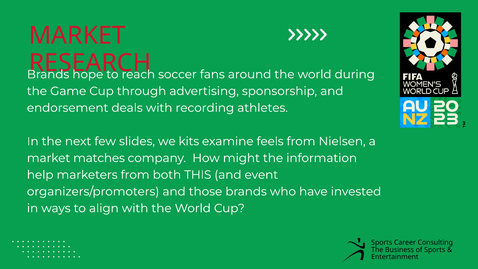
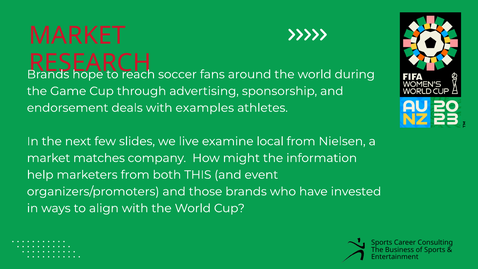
recording: recording -> examples (205, 108)
kits: kits -> live (189, 141)
feels: feels -> local (270, 141)
